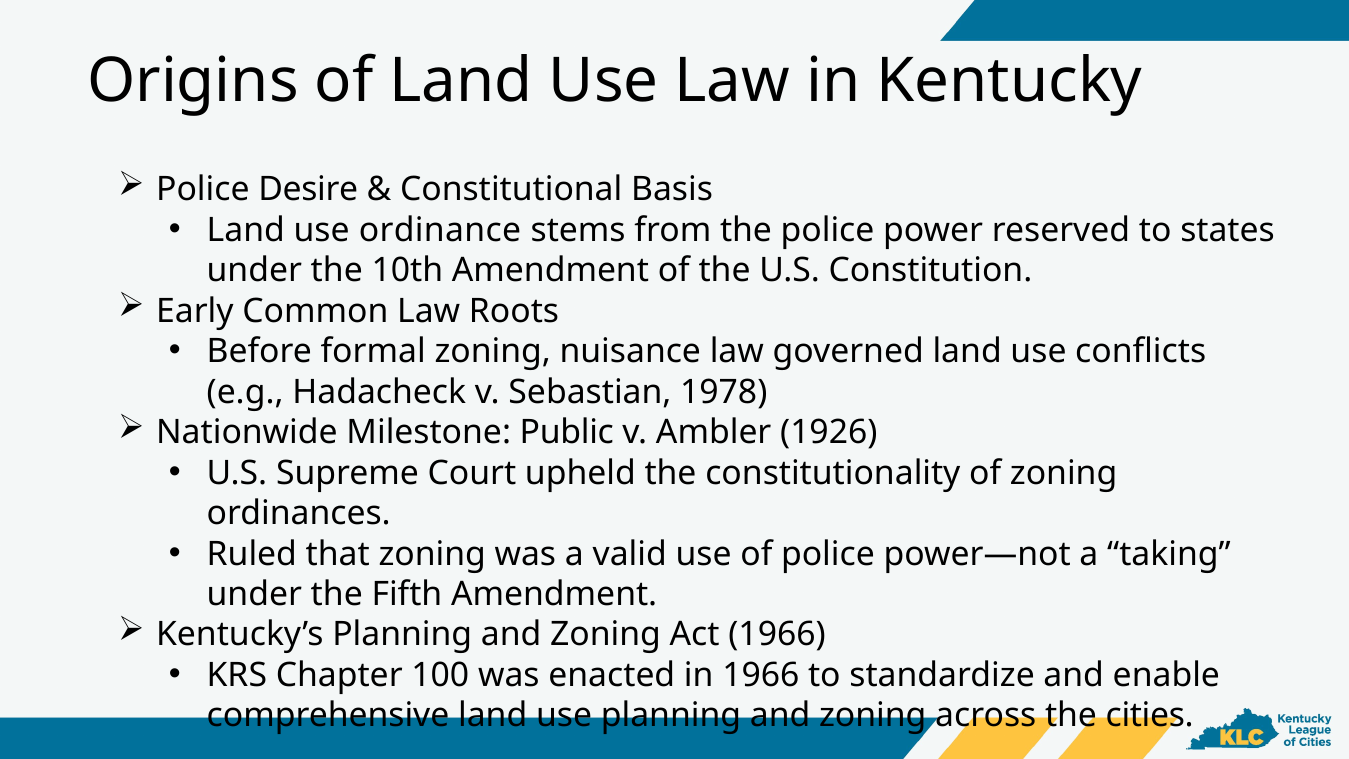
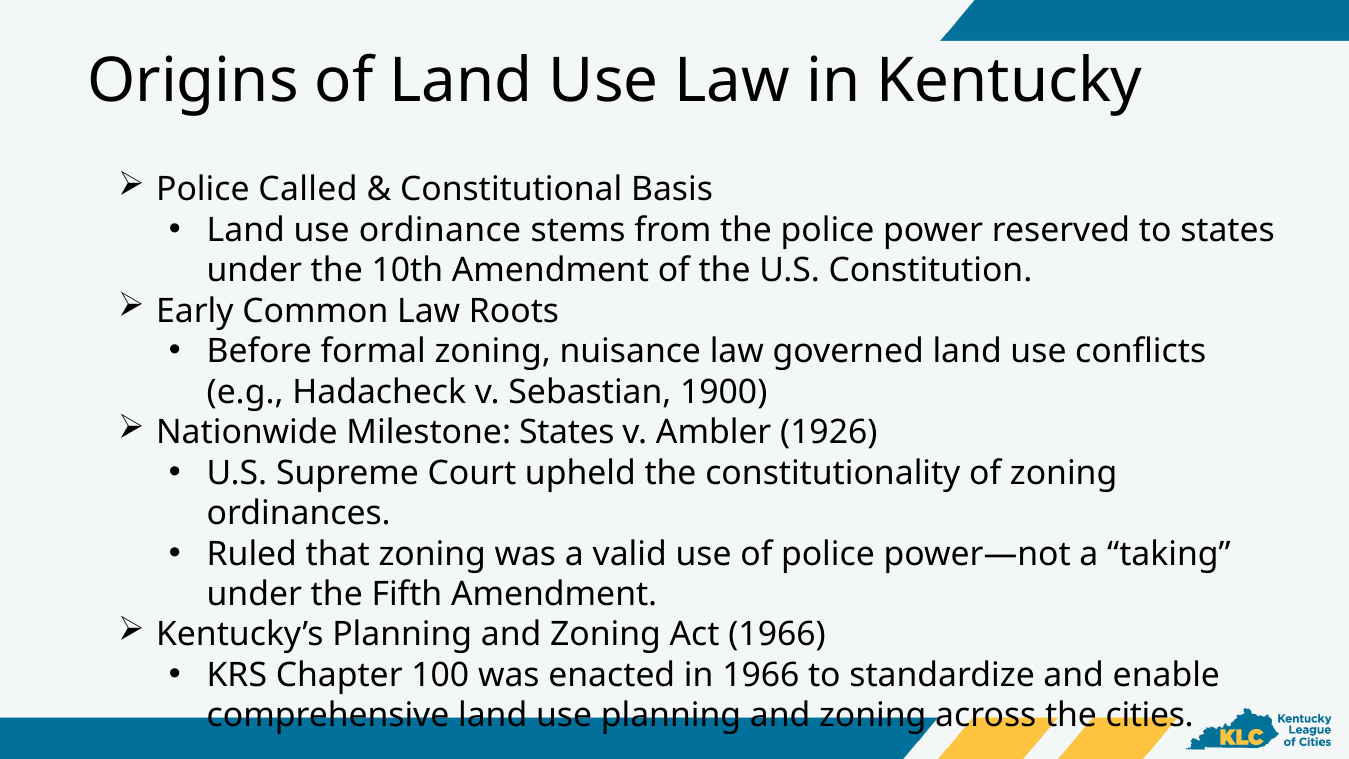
Desire: Desire -> Called (308, 190)
1978: 1978 -> 1900 (724, 392)
Milestone Public: Public -> States (567, 432)
